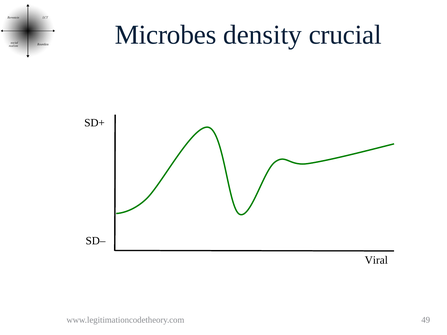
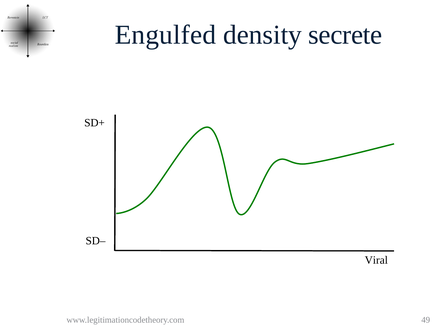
Microbes: Microbes -> Engulfed (165, 35)
crucial: crucial -> secrete (345, 35)
